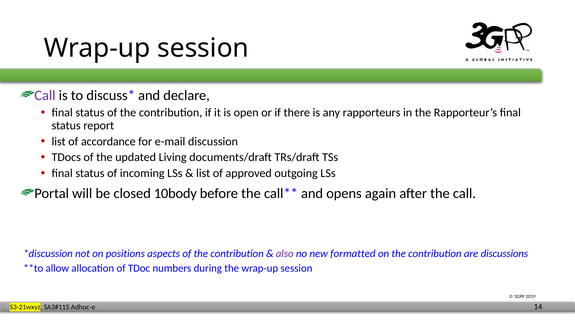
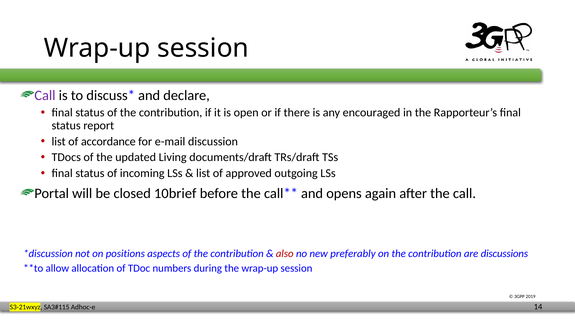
rapporteurs: rapporteurs -> encouraged (372, 113)
10body: 10body -> 10brief (175, 194)
also colour: purple -> red (285, 254)
formatted: formatted -> preferably (353, 254)
